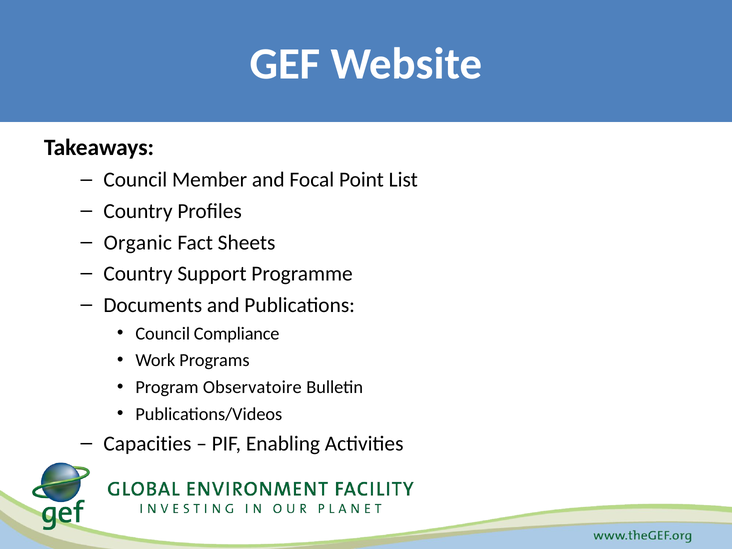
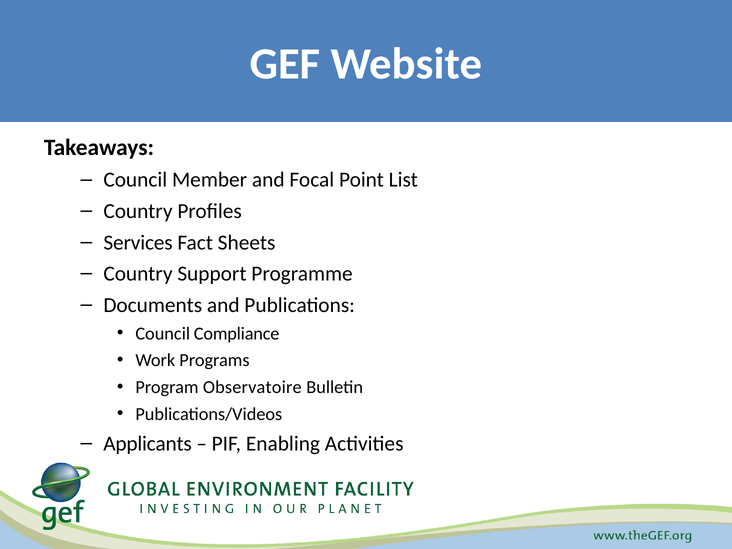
Organic: Organic -> Services (138, 242)
Capacities: Capacities -> Applicants (148, 444)
